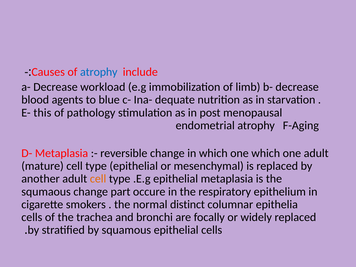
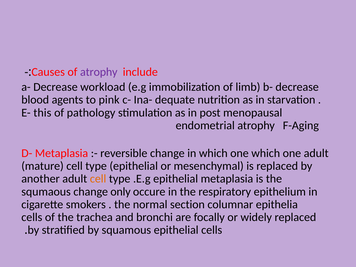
atrophy colour: blue -> purple (99, 72)
blue: blue -> pink (109, 100)
part: part -> only (121, 192)
distinct: distinct -> section (187, 204)
